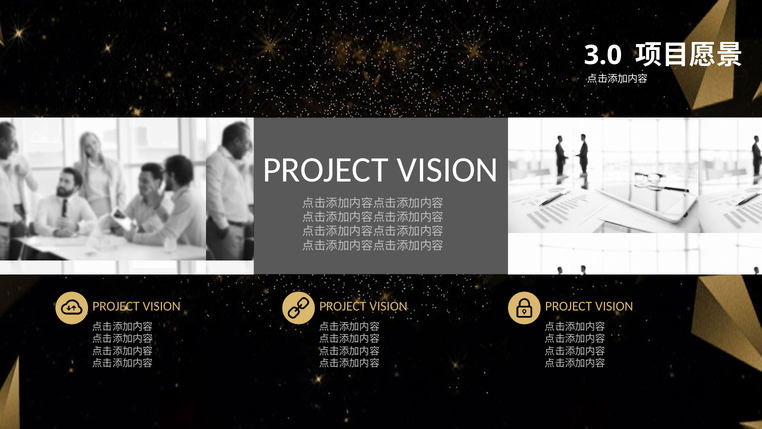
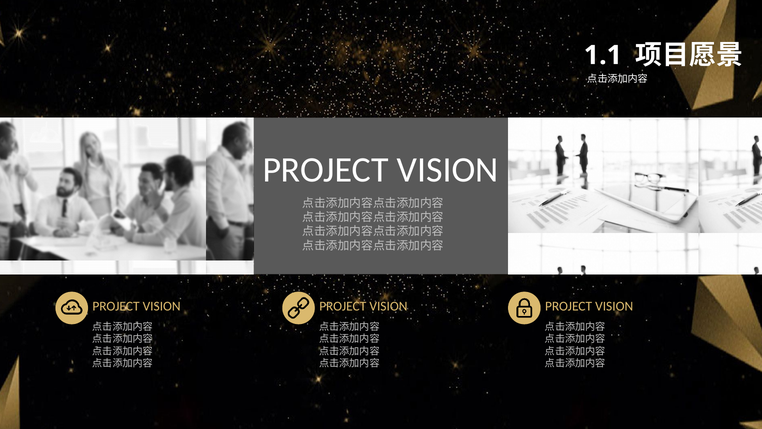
3.0: 3.0 -> 1.1 (603, 55)
